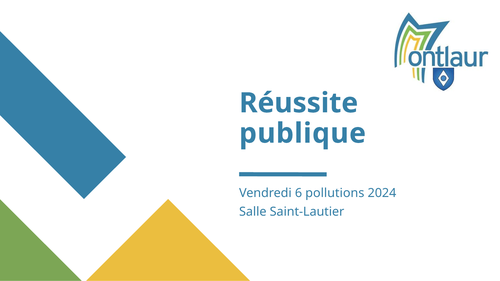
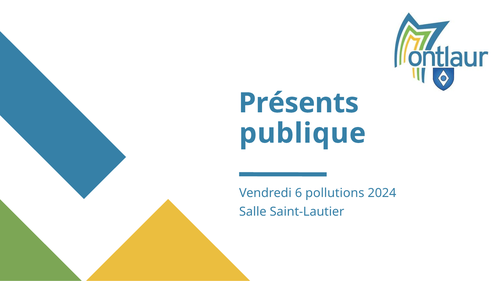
Réussite: Réussite -> Présents (299, 103)
